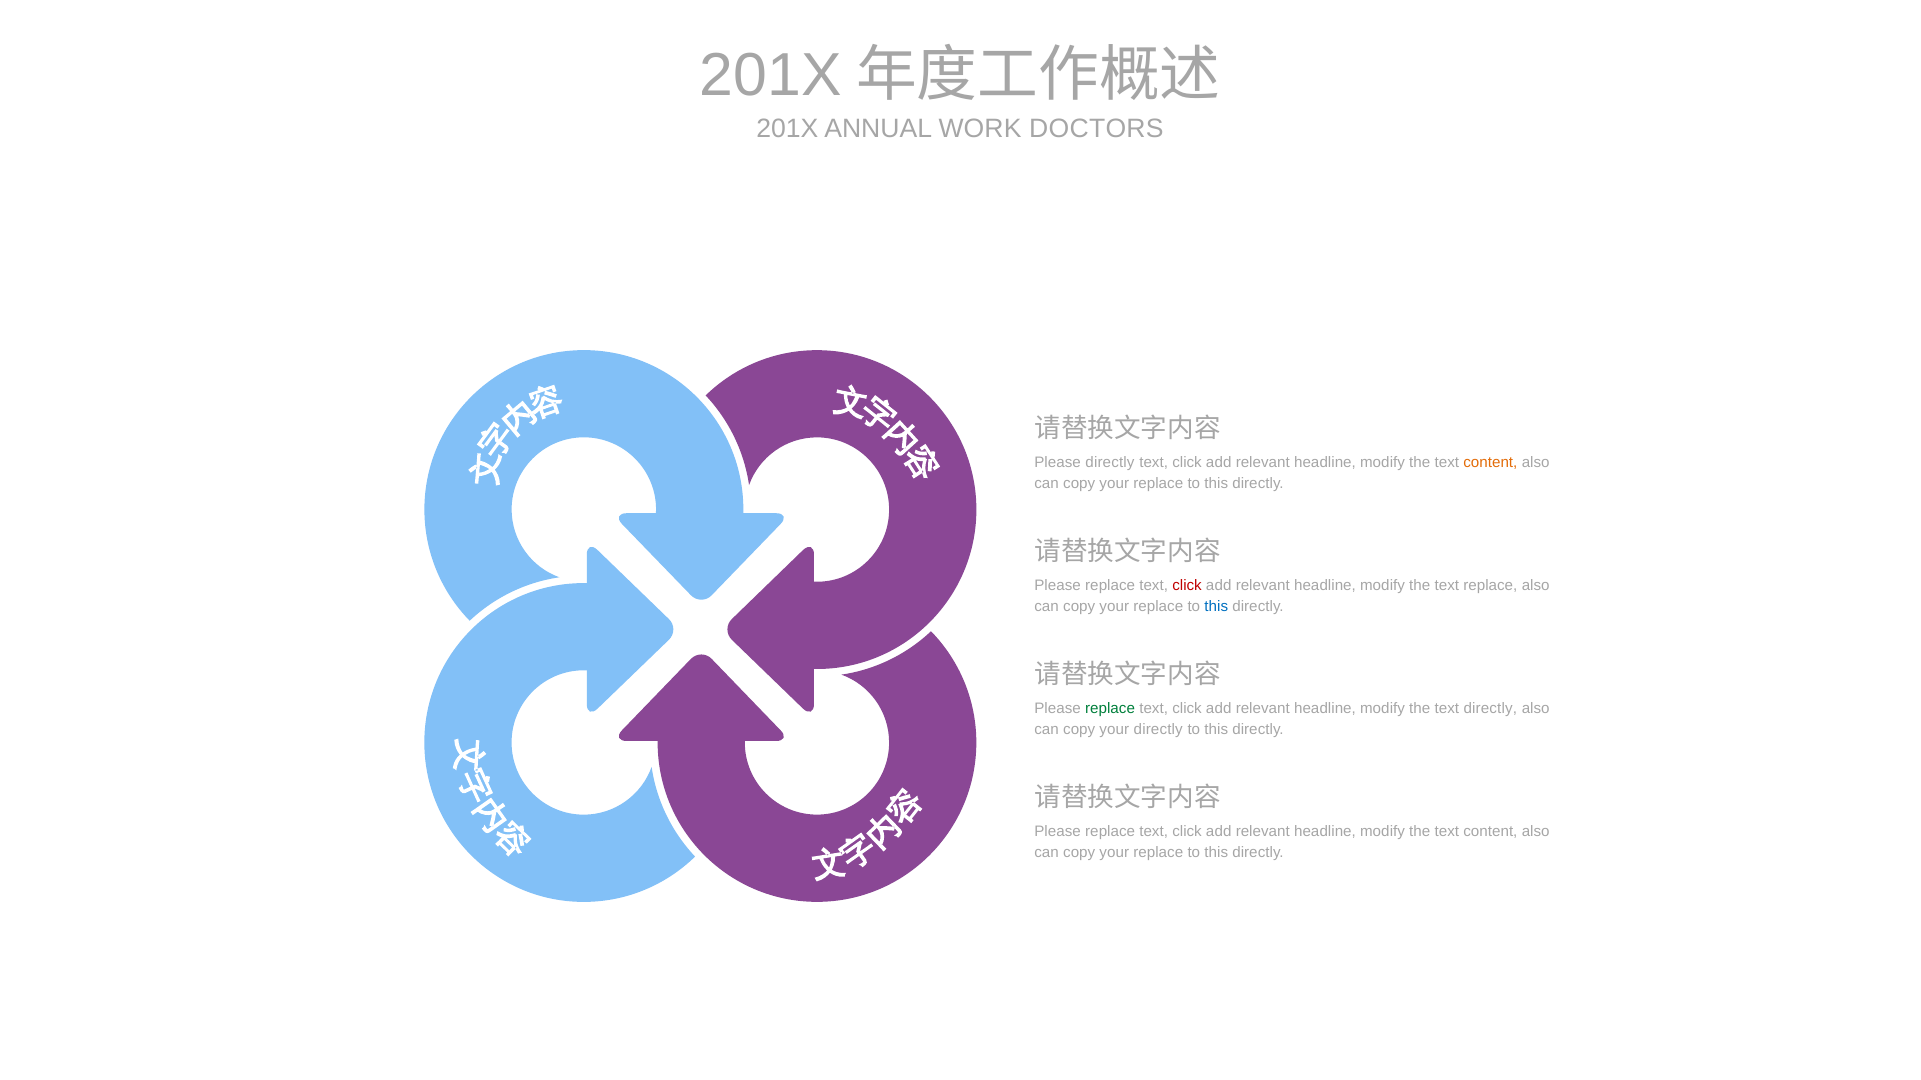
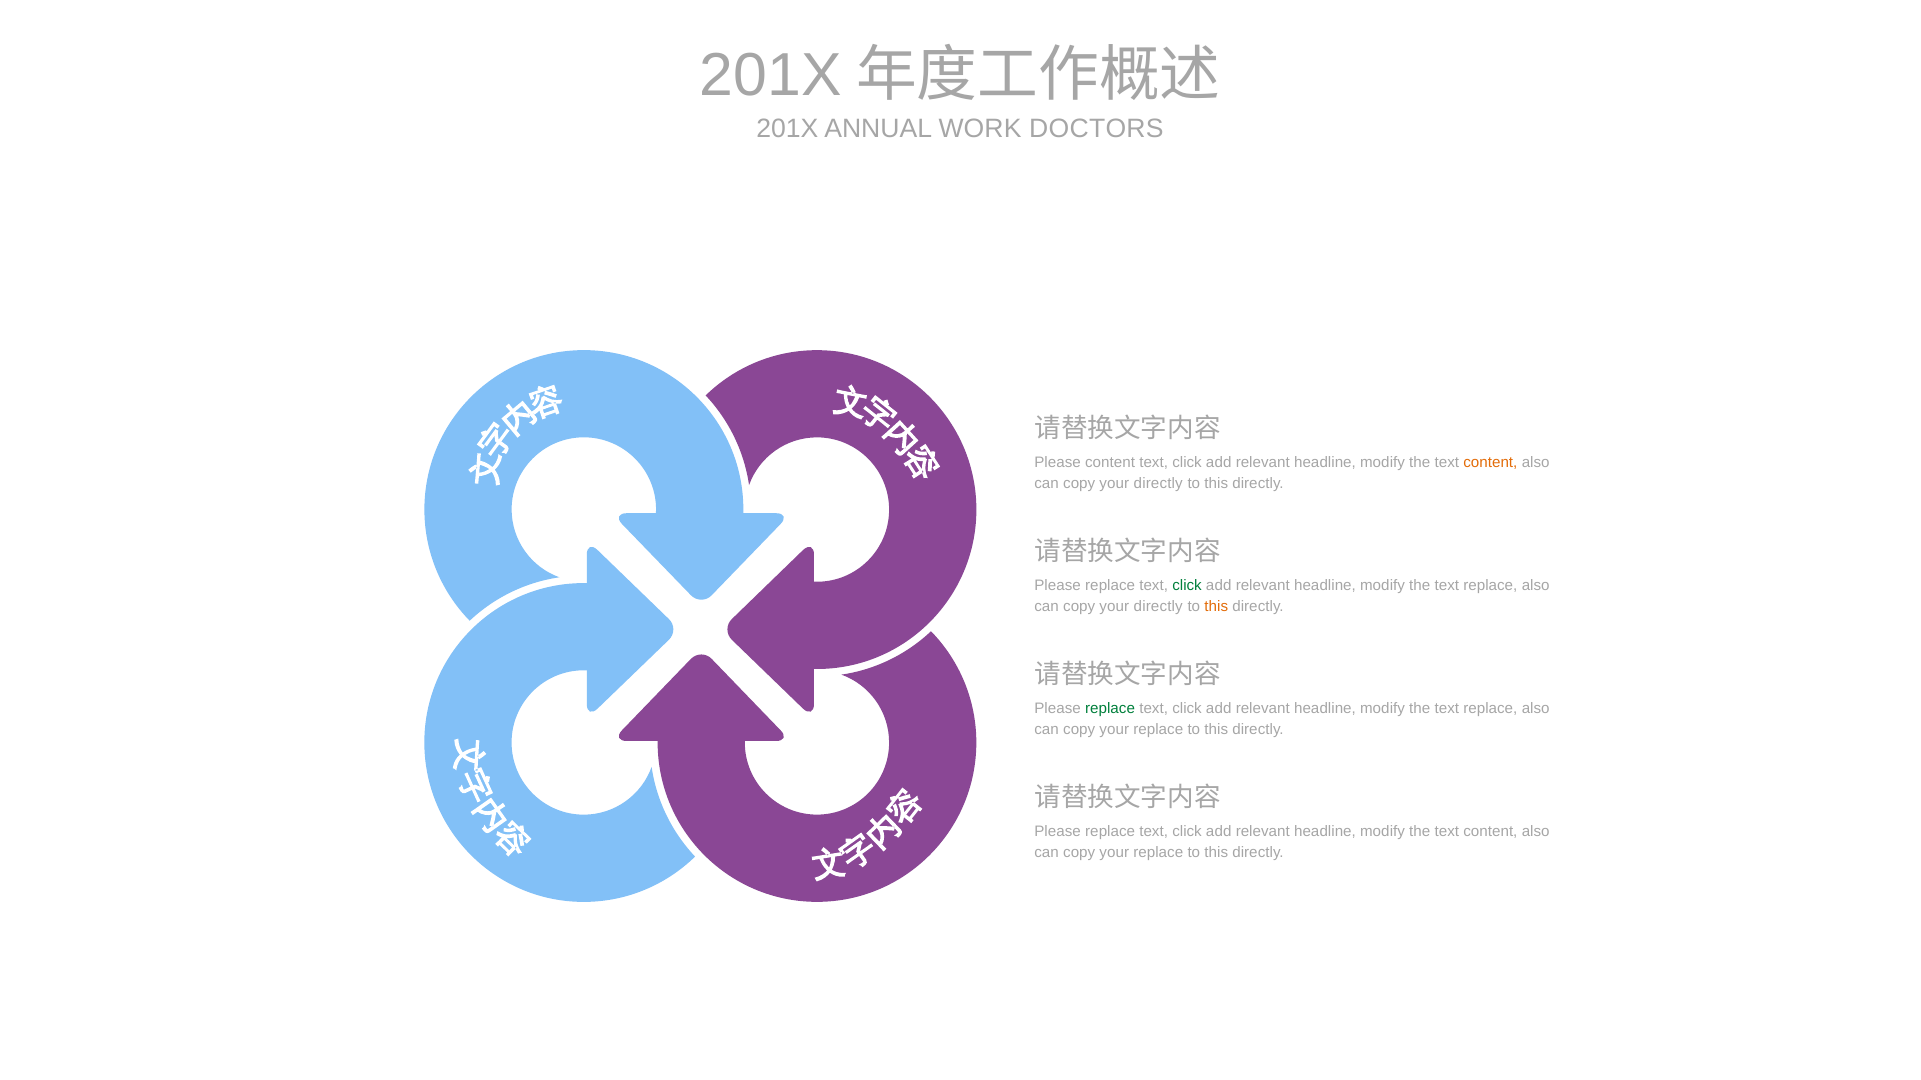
Please directly: directly -> content (1110, 462)
replace: replace -> directly (1158, 484)
click colour: red -> green (1187, 585)
replace: replace -> directly (1158, 607)
this colour: blue -> orange (1216, 607)
directly: directly -> replace (1490, 708)
directly: directly -> replace (1158, 730)
